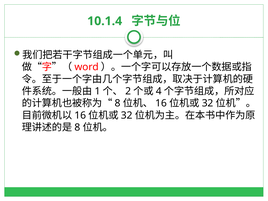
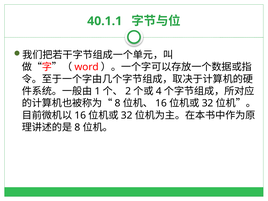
10.1.4: 10.1.4 -> 40.1.1 (105, 21)
